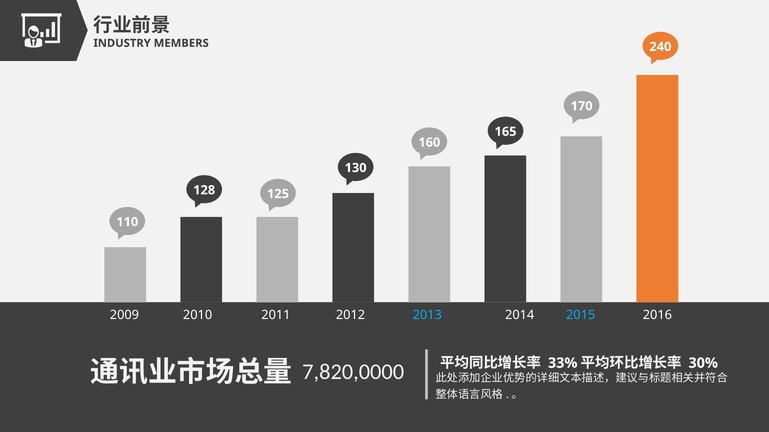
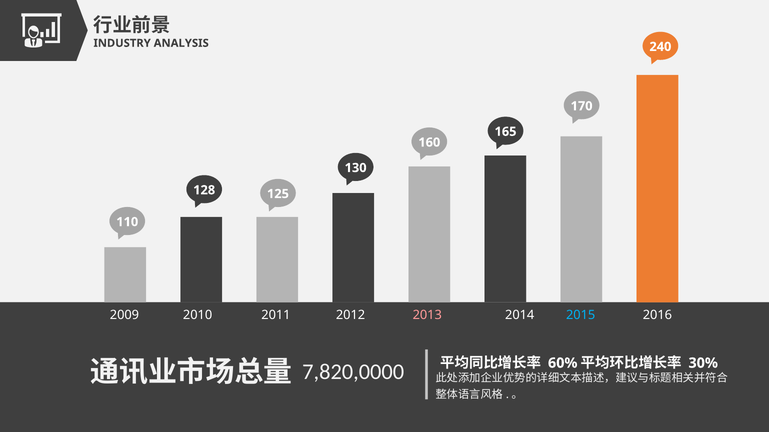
MEMBERS: MEMBERS -> ANALYSIS (181, 43)
2013 colour: light blue -> pink (427, 316)
33%: 33% -> 60% (563, 363)
